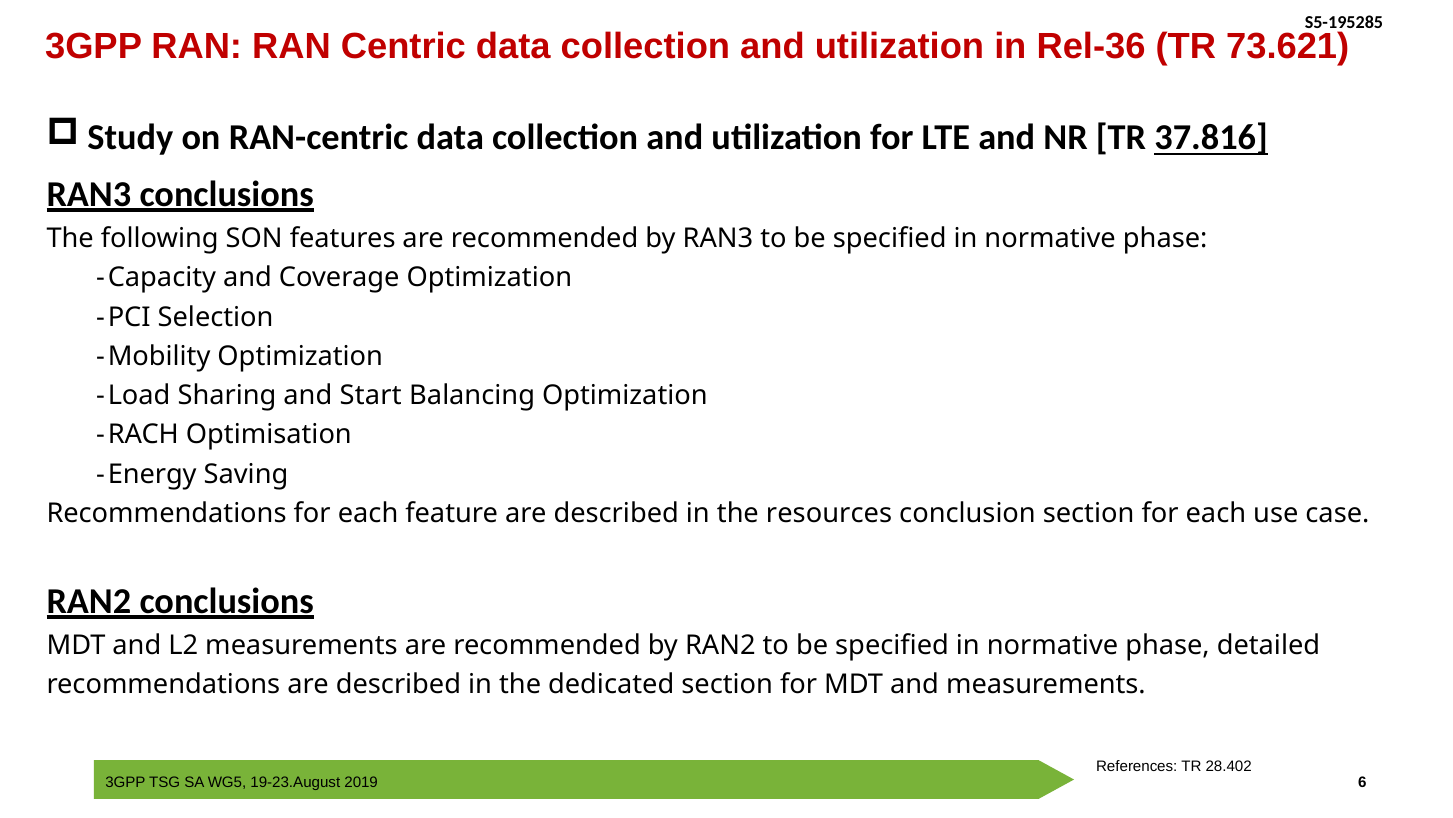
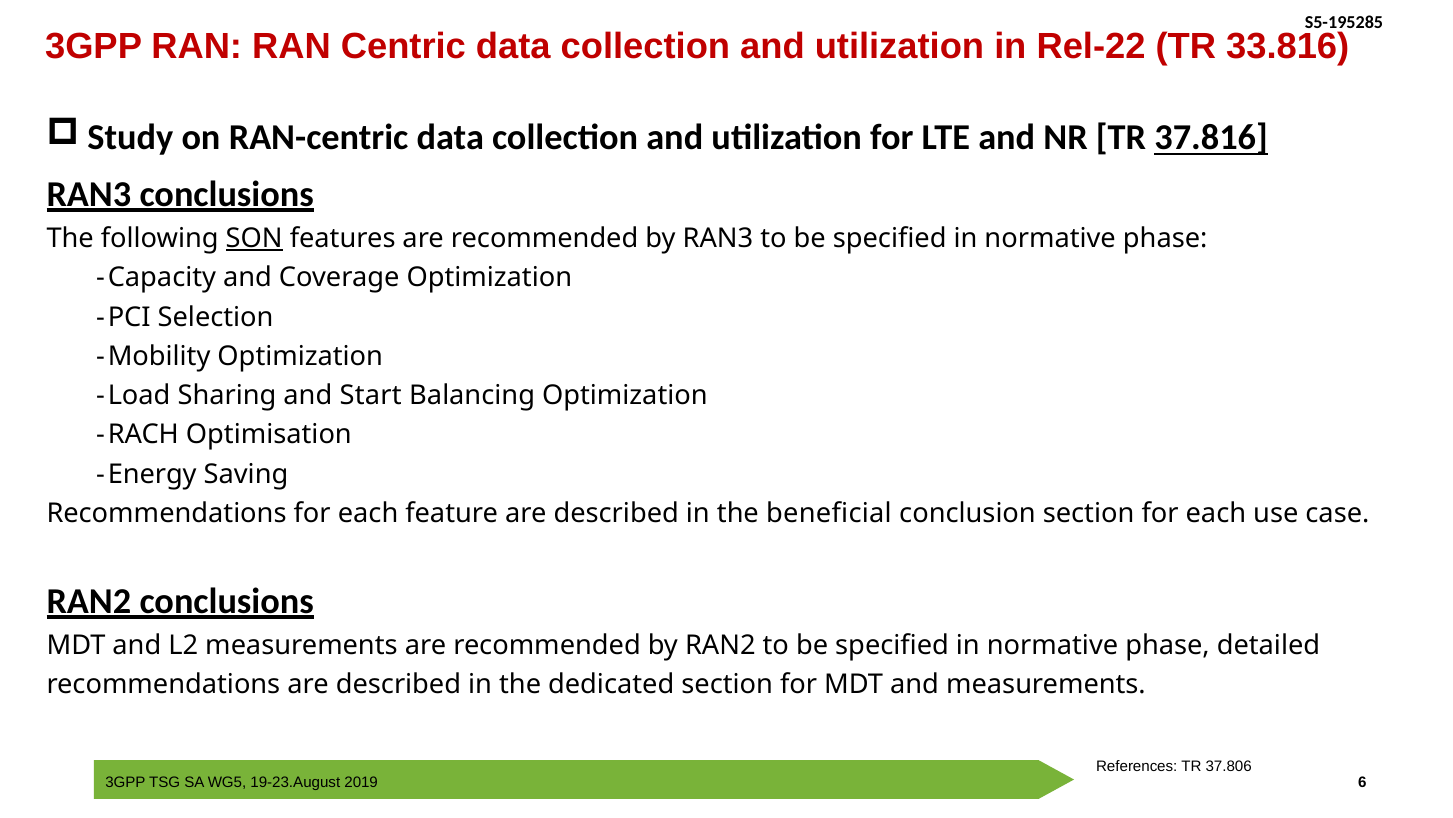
Rel-36: Rel-36 -> Rel-22 (1091, 46)
73.621: 73.621 -> 33.816 (1288, 46)
SON underline: none -> present (254, 238)
resources: resources -> beneficial (829, 513)
28.402: 28.402 -> 37.806 (1229, 766)
